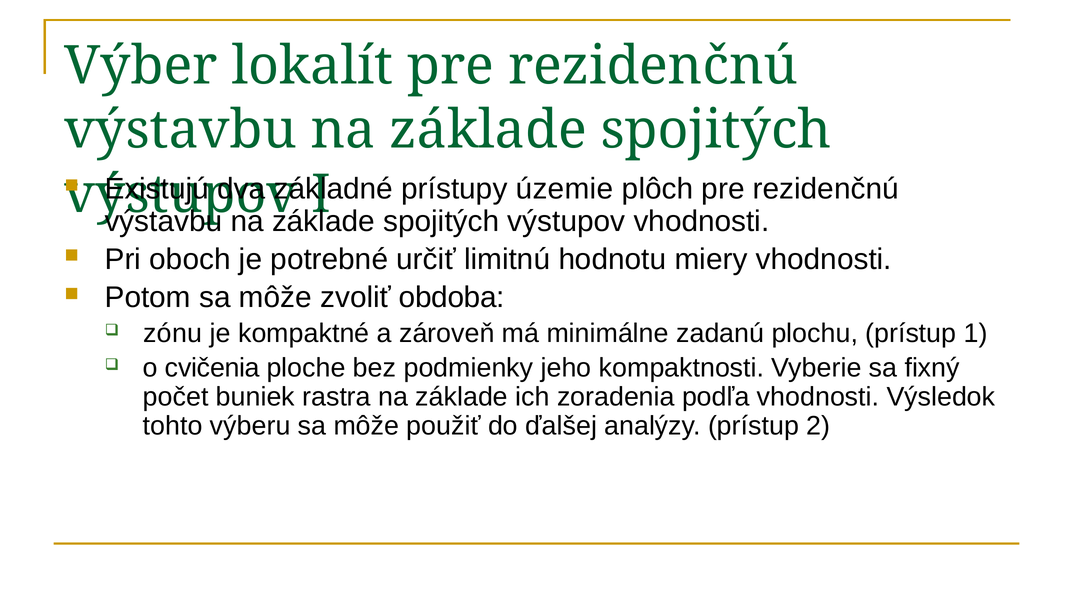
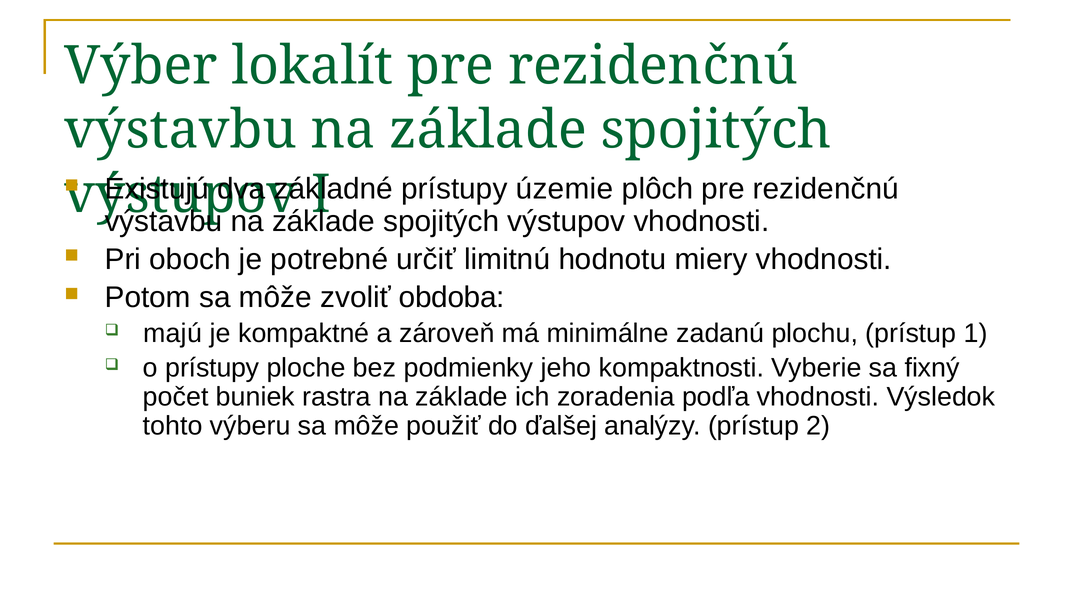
zónu: zónu -> majú (173, 333)
o cvičenia: cvičenia -> prístupy (212, 368)
